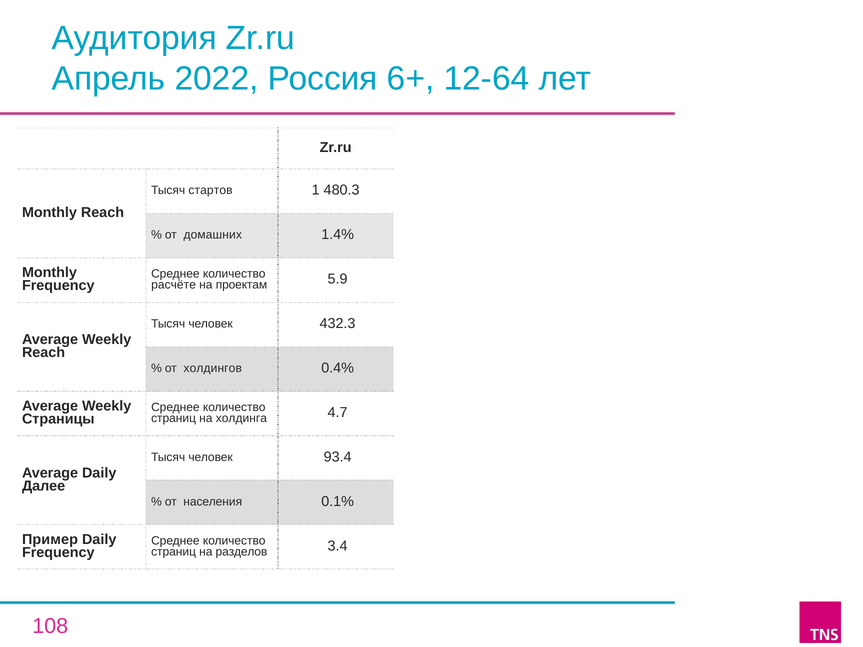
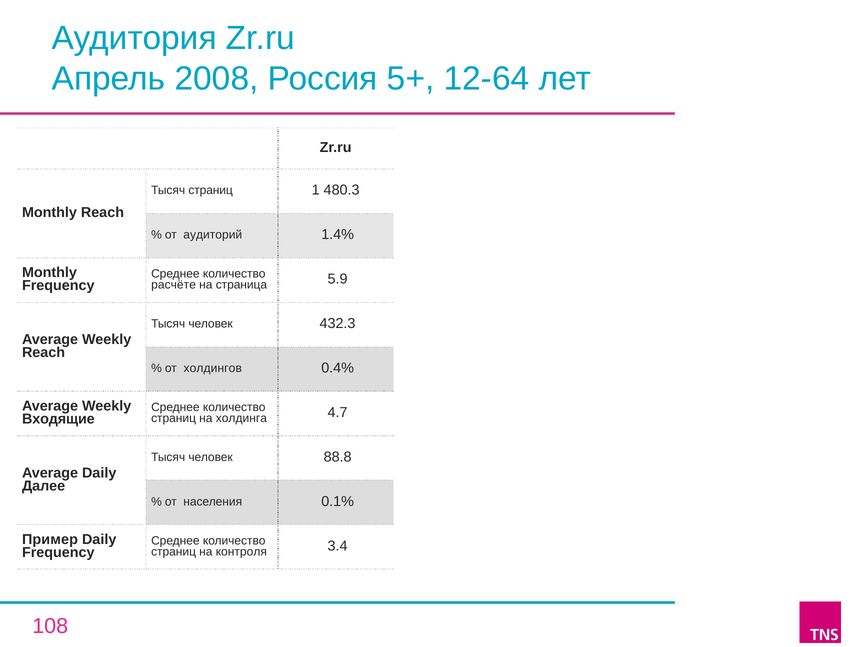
2022: 2022 -> 2008 (217, 79)
6+: 6+ -> 5+ (411, 79)
Тысяч стартов: стартов -> страниц (211, 190)
домашних: домашних -> аудиторий (213, 235)
проектам: проектам -> страница (241, 285)
Страницы: Страницы -> Входящие (58, 419)
93.4: 93.4 -> 88.8 (338, 457)
разделов: разделов -> контроля (241, 552)
